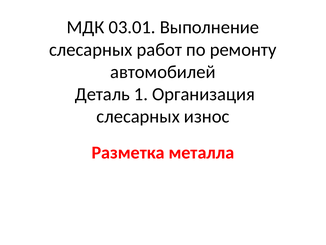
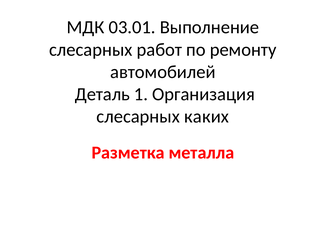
износ: износ -> каких (207, 116)
